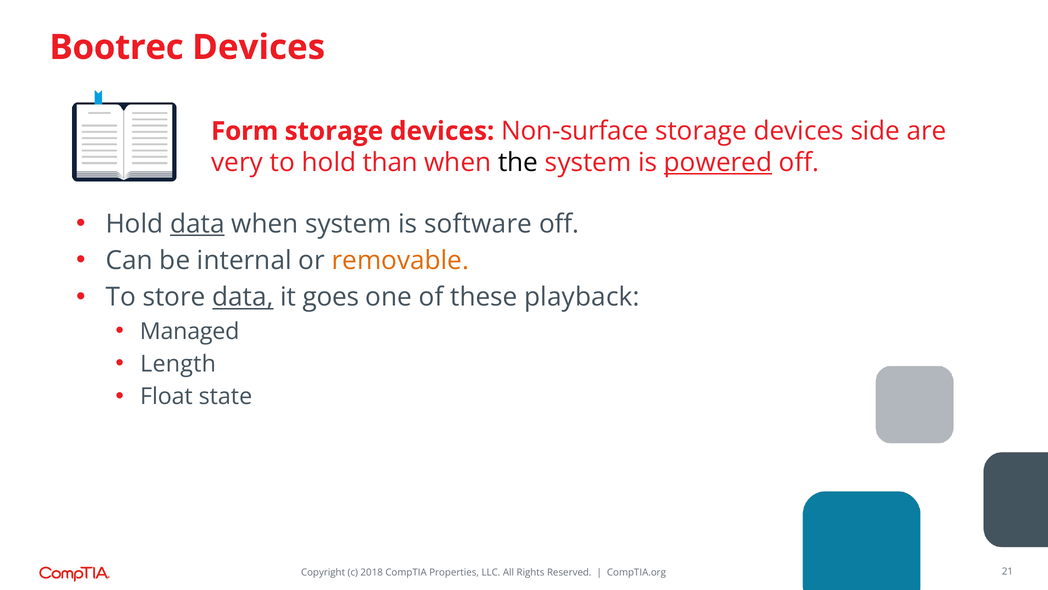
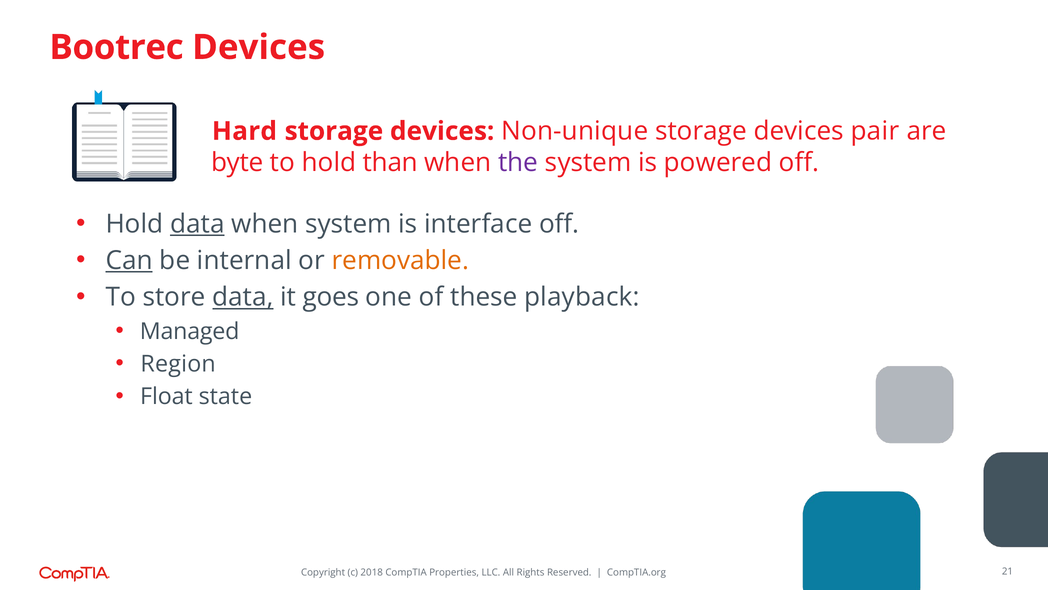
Form: Form -> Hard (244, 131)
Non-surface: Non-surface -> Non-unique (575, 131)
side: side -> pair (875, 131)
very: very -> byte (237, 163)
the colour: black -> purple (518, 163)
powered underline: present -> none (718, 163)
software: software -> interface (478, 224)
Can underline: none -> present (129, 260)
Length: Length -> Region (178, 364)
